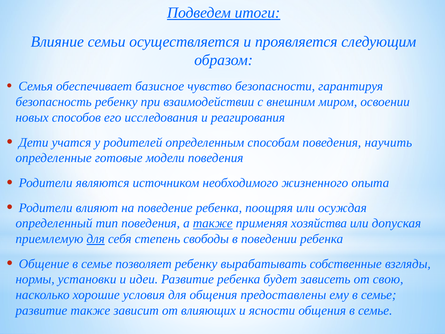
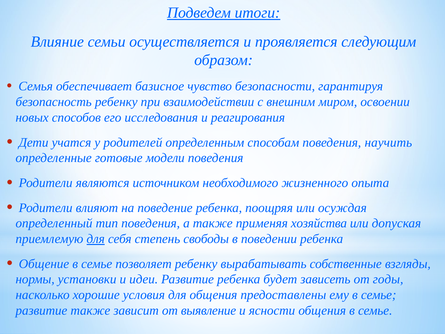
также underline: present -> none (213, 223)
свою: свою -> годы (388, 279)
влияющих: влияющих -> выявление (209, 310)
